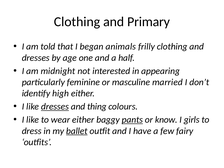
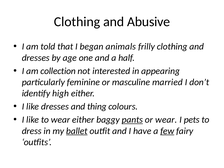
Primary: Primary -> Abusive (149, 22)
midnight: midnight -> collection (58, 71)
dresses underline: present -> none (55, 107)
or know: know -> wear (166, 120)
girls: girls -> pets (192, 120)
few underline: none -> present (167, 131)
